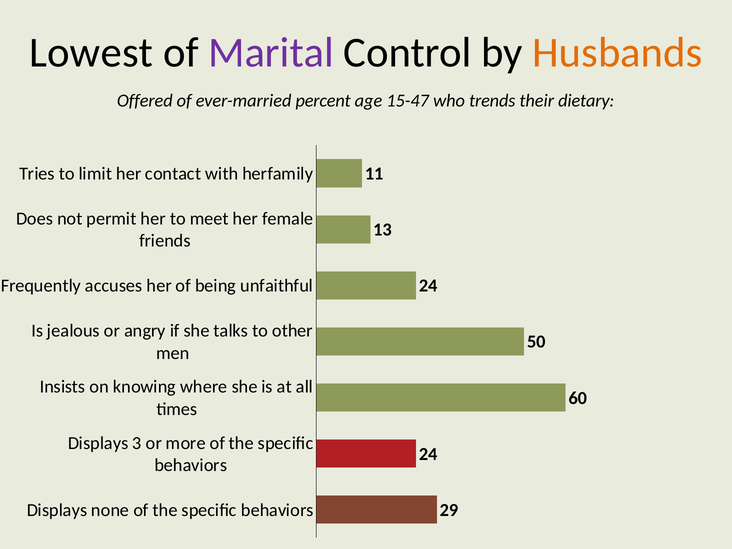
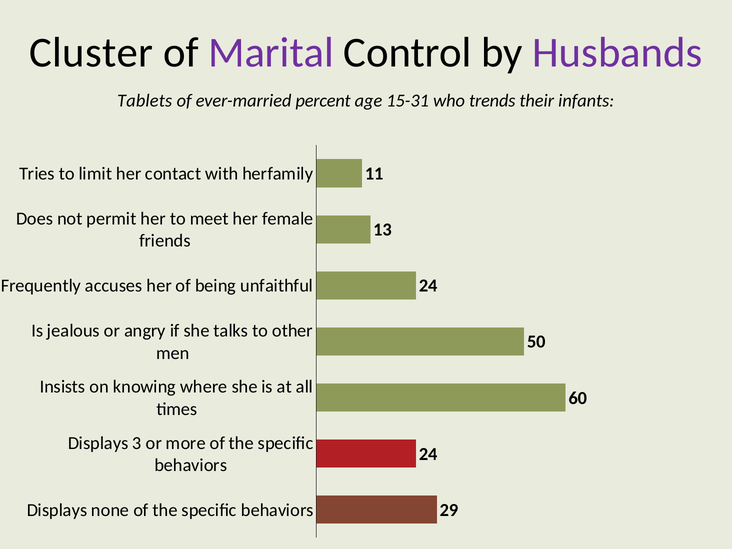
Lowest: Lowest -> Cluster (91, 53)
Husbands colour: orange -> purple (617, 53)
Offered: Offered -> Tablets (145, 101)
15-47: 15-47 -> 15-31 (408, 101)
dietary: dietary -> infants (586, 101)
